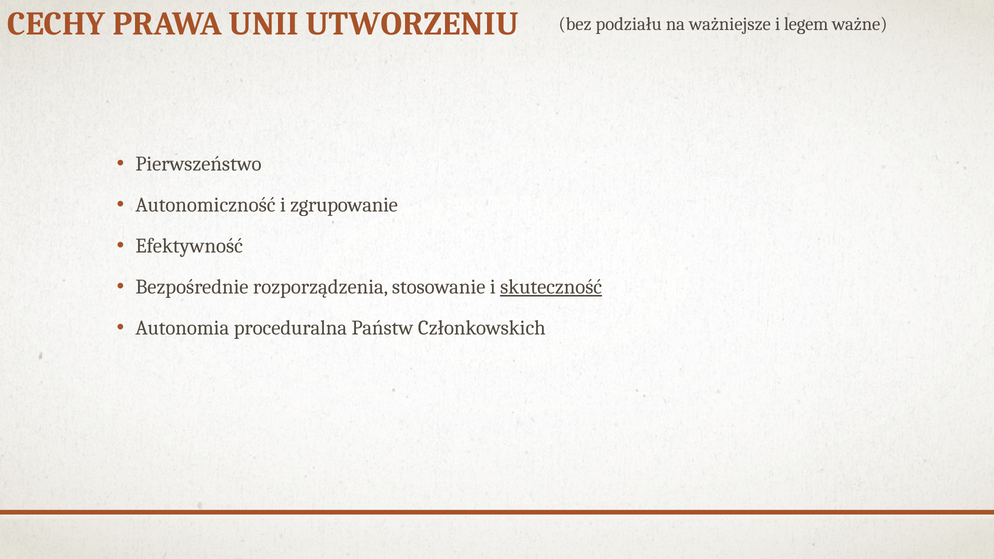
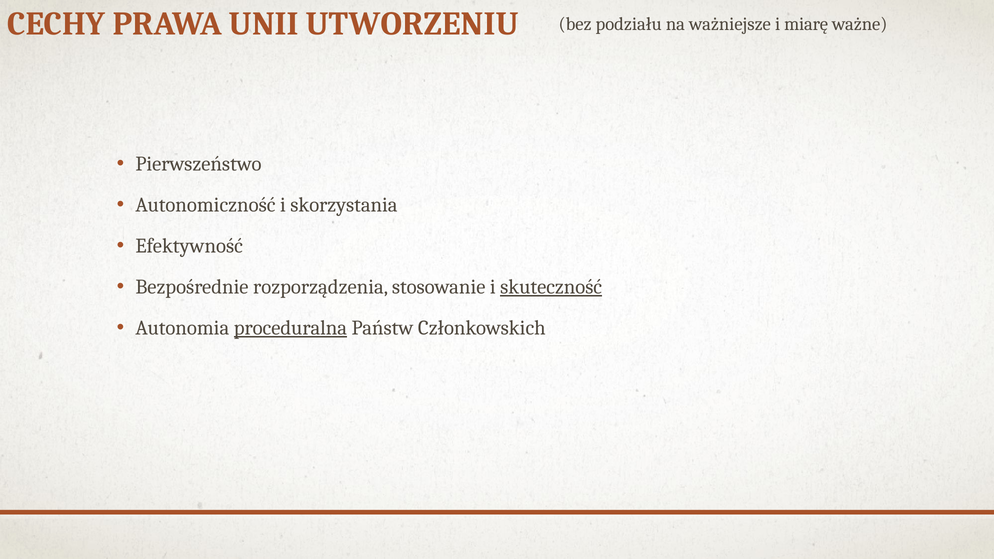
legem: legem -> miarę (806, 24)
zgrupowanie: zgrupowanie -> skorzystania (344, 205)
proceduralna underline: none -> present (290, 328)
